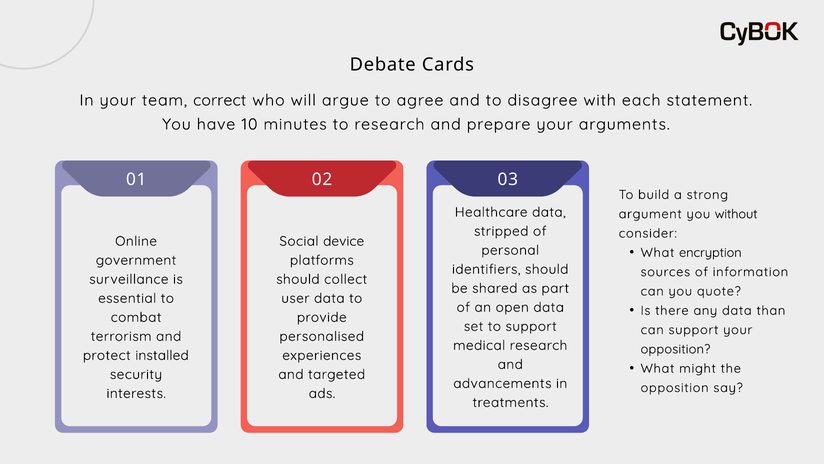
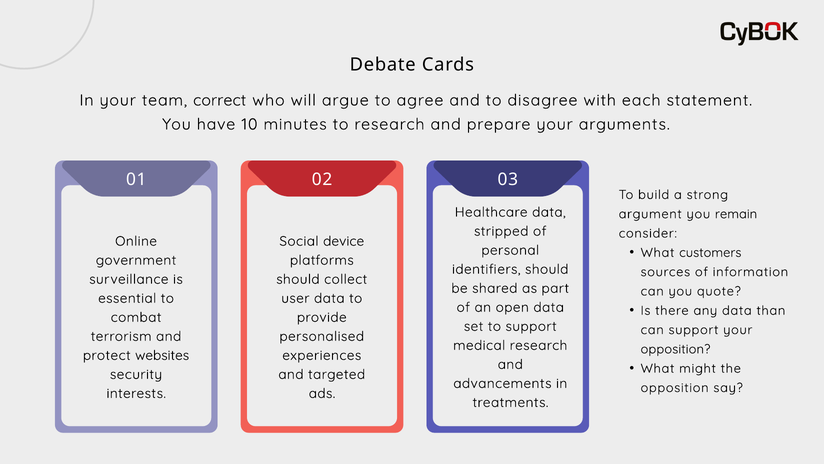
without: without -> remain (736, 214)
encryption: encryption -> customers (710, 252)
installed: installed -> websites (162, 355)
